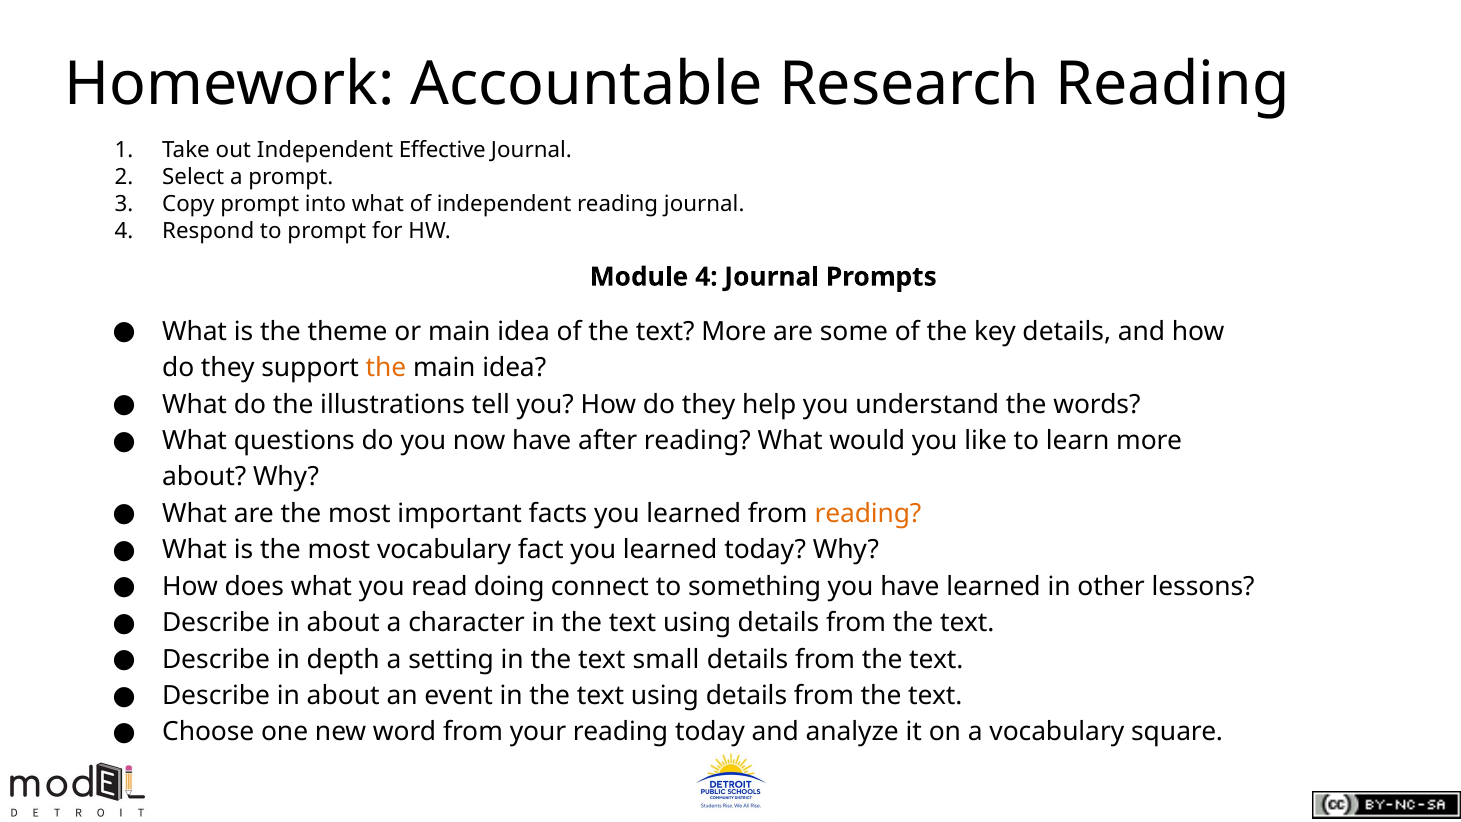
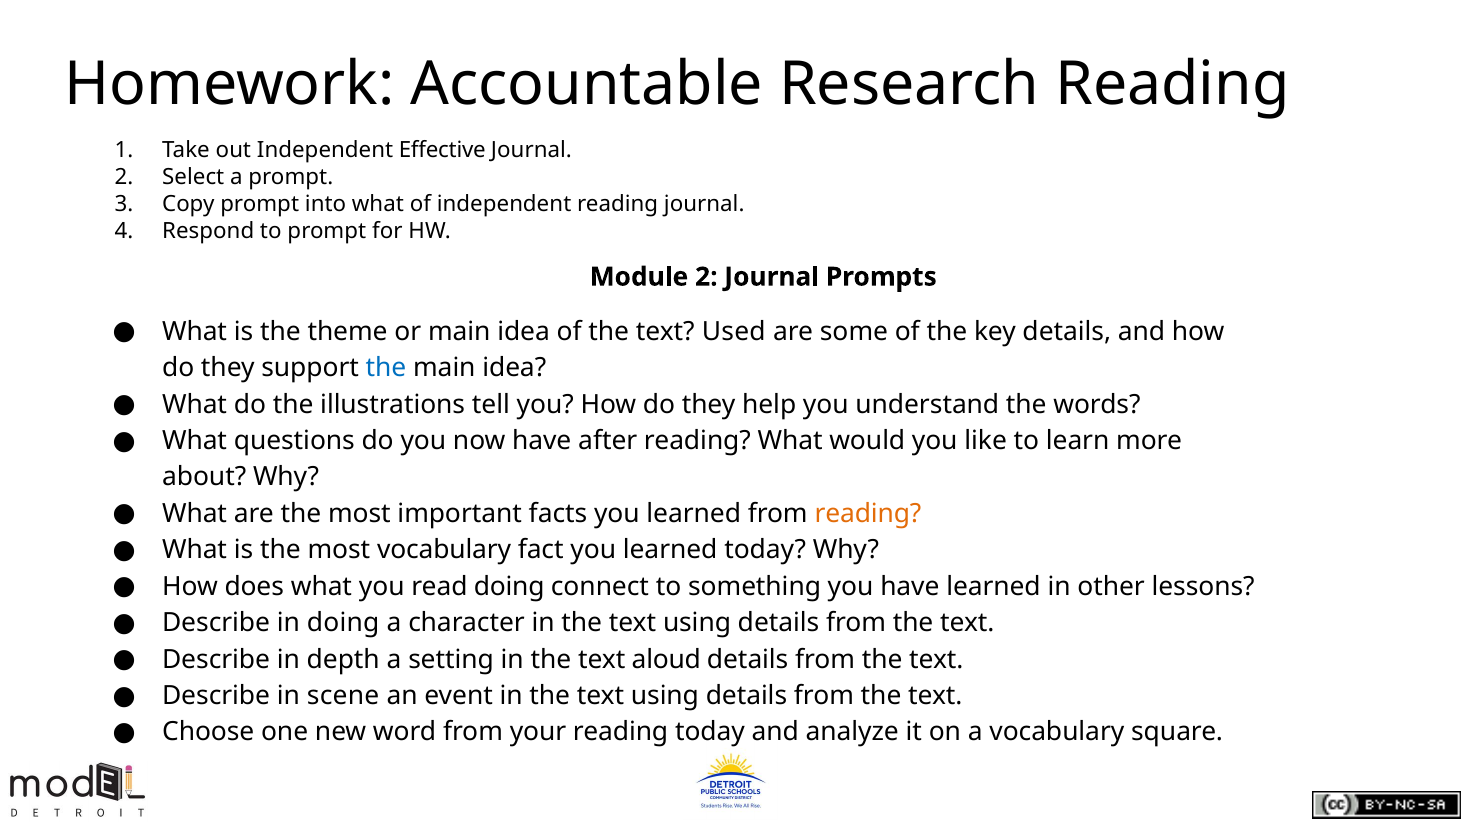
Module 4: 4 -> 2 (706, 277)
text More: More -> Used (734, 332)
the colour: orange -> blue (386, 368)
about: about -> doing (343, 623)
small: small -> aloud (666, 659)
about: about -> scene (343, 696)
